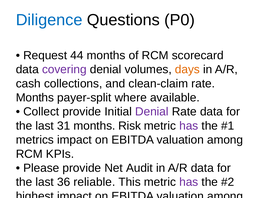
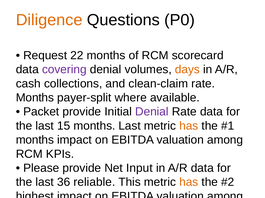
Diligence colour: blue -> orange (49, 20)
44: 44 -> 22 (77, 56)
Collect: Collect -> Packet (41, 112)
31: 31 -> 15 (64, 126)
months Risk: Risk -> Last (130, 126)
has colour: purple -> orange (189, 126)
metrics: metrics -> months (35, 140)
Audit: Audit -> Input (139, 169)
has colour: purple -> orange (189, 183)
